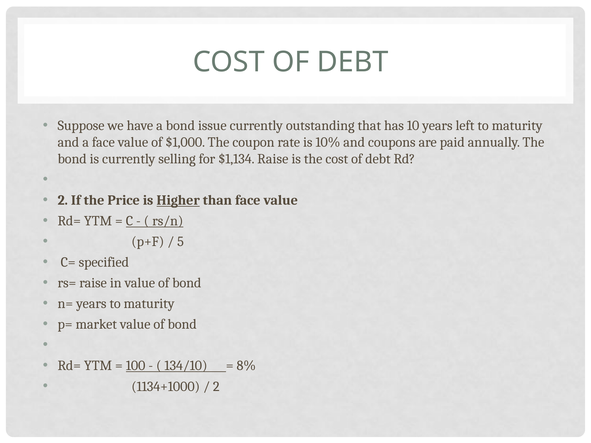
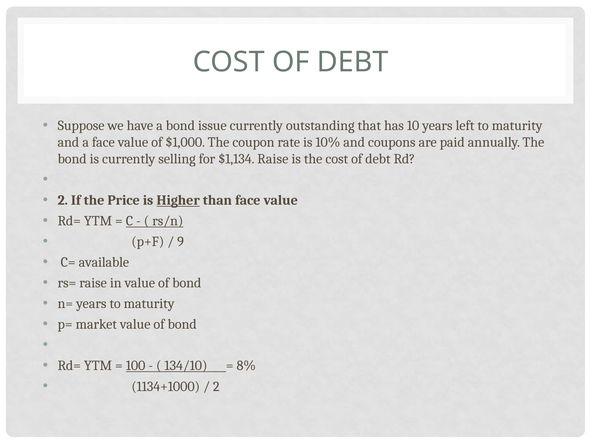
5: 5 -> 9 (181, 242)
specified: specified -> available (104, 263)
